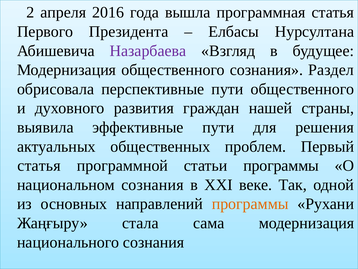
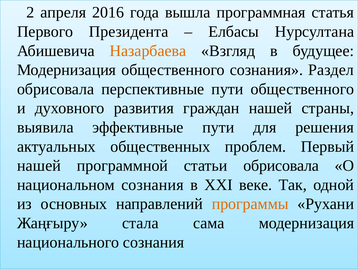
Назарбаева colour: purple -> orange (148, 51)
статья: статья -> нашей (39, 165)
статьи программы: программы -> обрисовала (281, 165)
